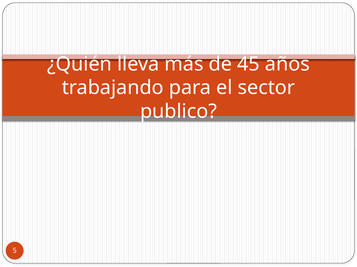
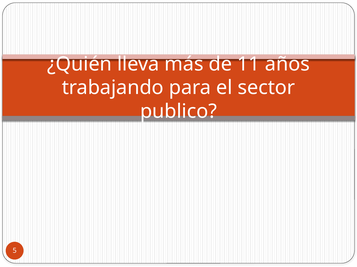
45: 45 -> 11 (248, 64)
